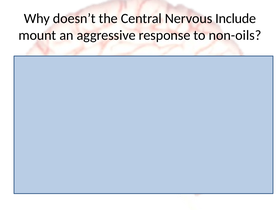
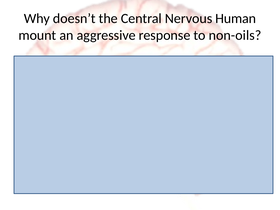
Include: Include -> Human (236, 18)
